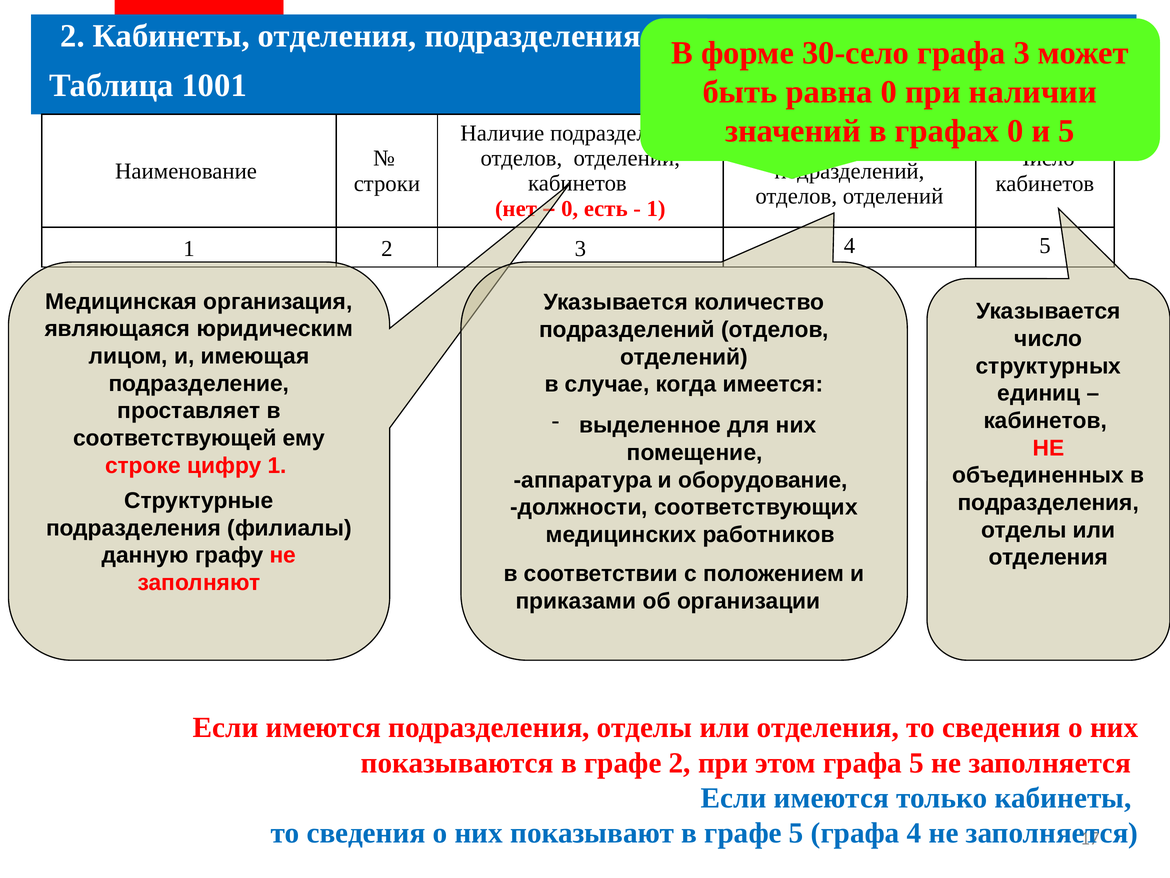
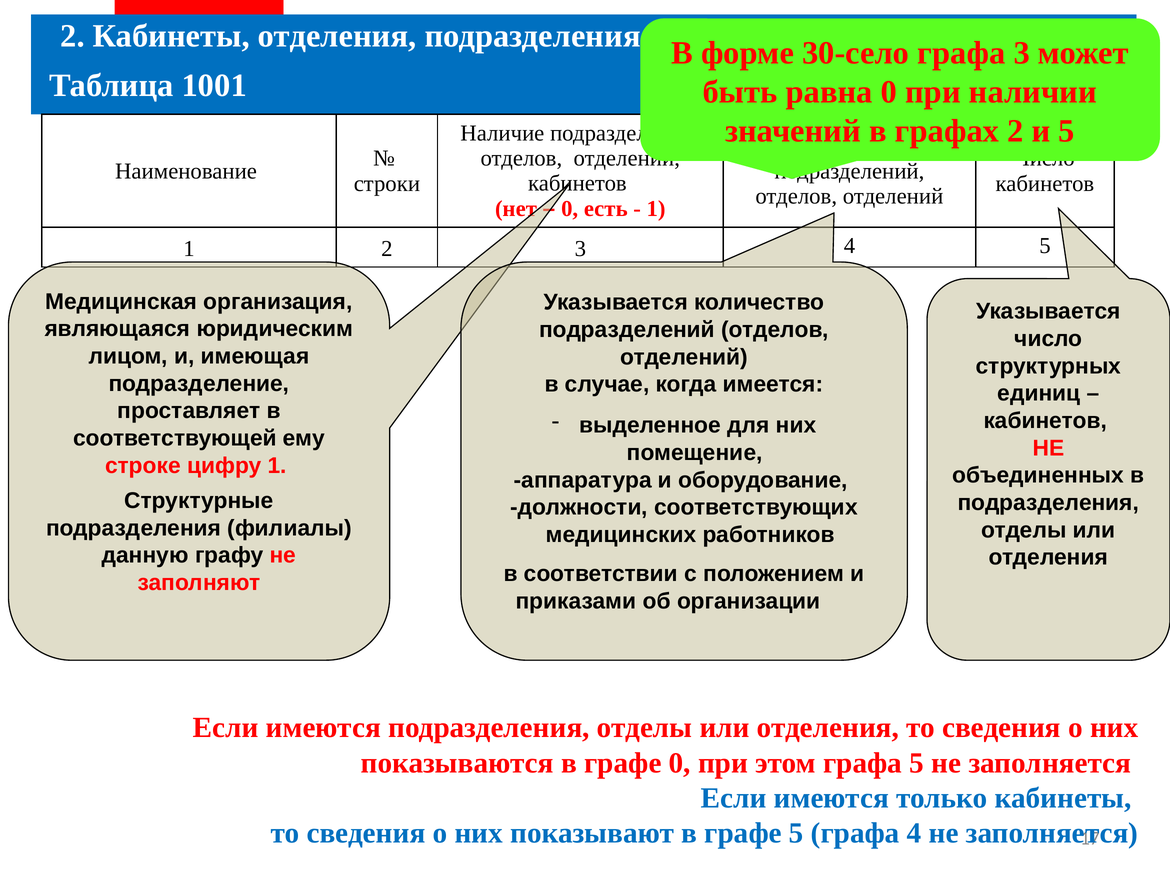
графах 0: 0 -> 2 (1015, 131)
графе 2: 2 -> 0 (680, 762)
